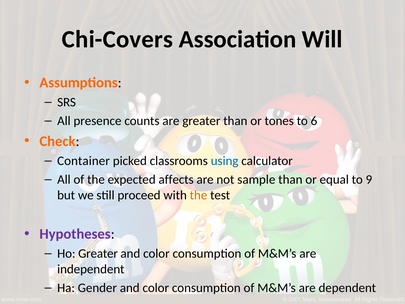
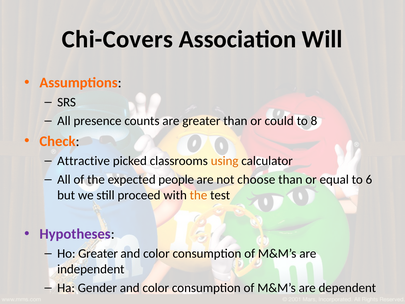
tones: tones -> could (279, 121)
6: 6 -> 8 (314, 121)
Container: Container -> Attractive (84, 161)
using colour: blue -> orange (225, 161)
affects: affects -> people (176, 179)
sample: sample -> choose (256, 179)
9: 9 -> 6 (369, 179)
